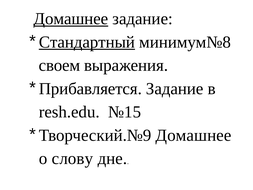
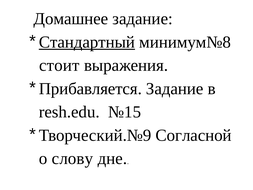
Домашнее underline: present -> none (71, 19)
своем: своем -> стоит (59, 65)
Творческий.№9 Домашнее: Домашнее -> Согласной (194, 135)
